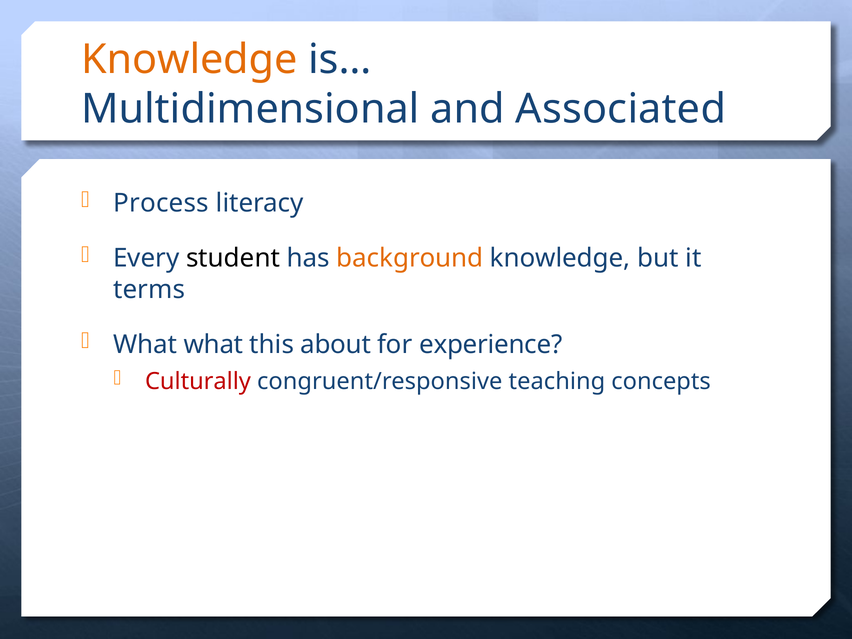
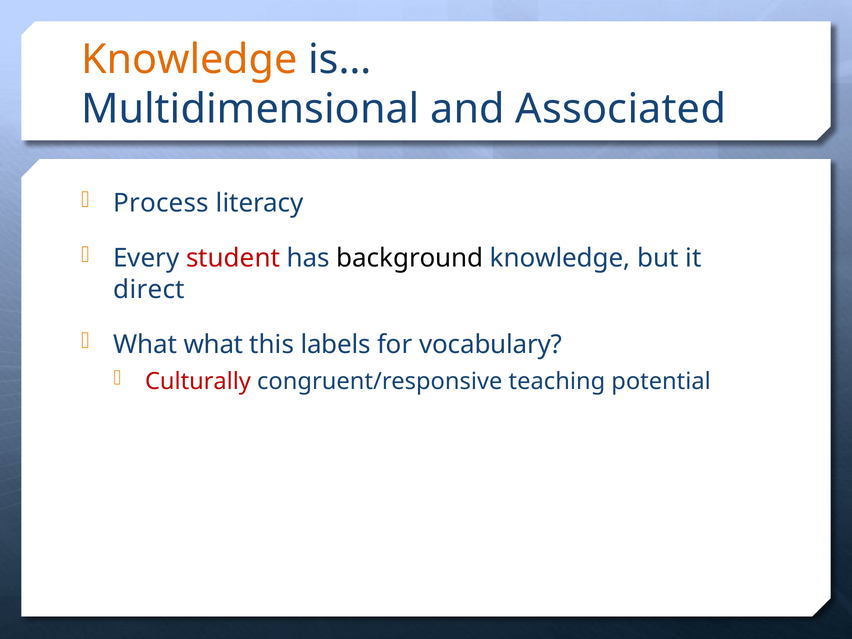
student colour: black -> red (233, 258)
background colour: orange -> black (410, 258)
terms: terms -> direct (149, 290)
about: about -> labels (336, 344)
experience: experience -> vocabulary (491, 344)
concepts: concepts -> potential (661, 381)
